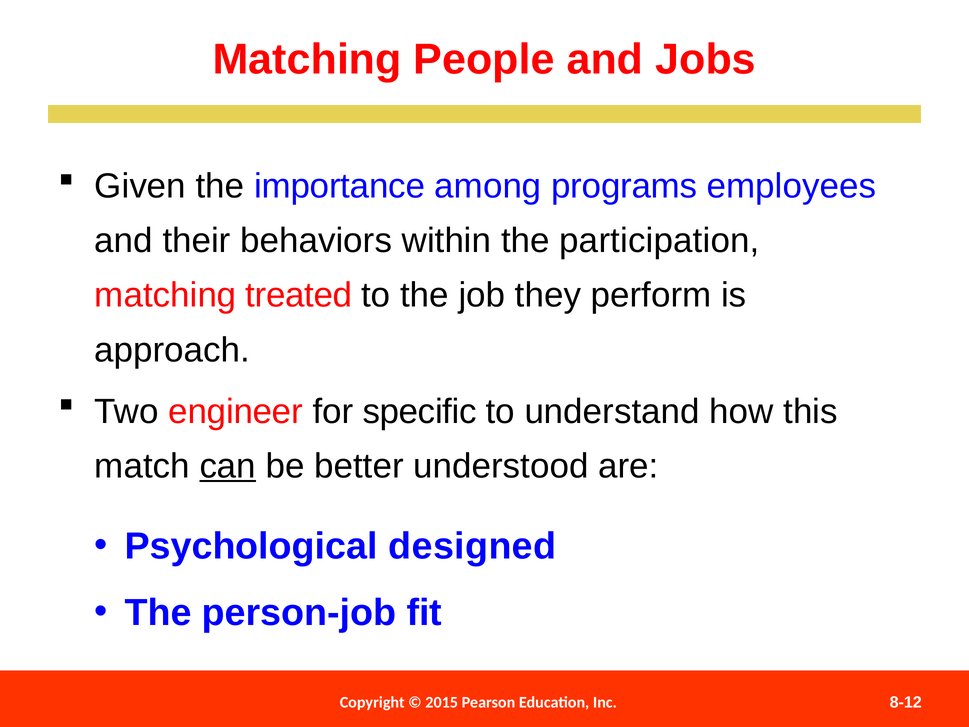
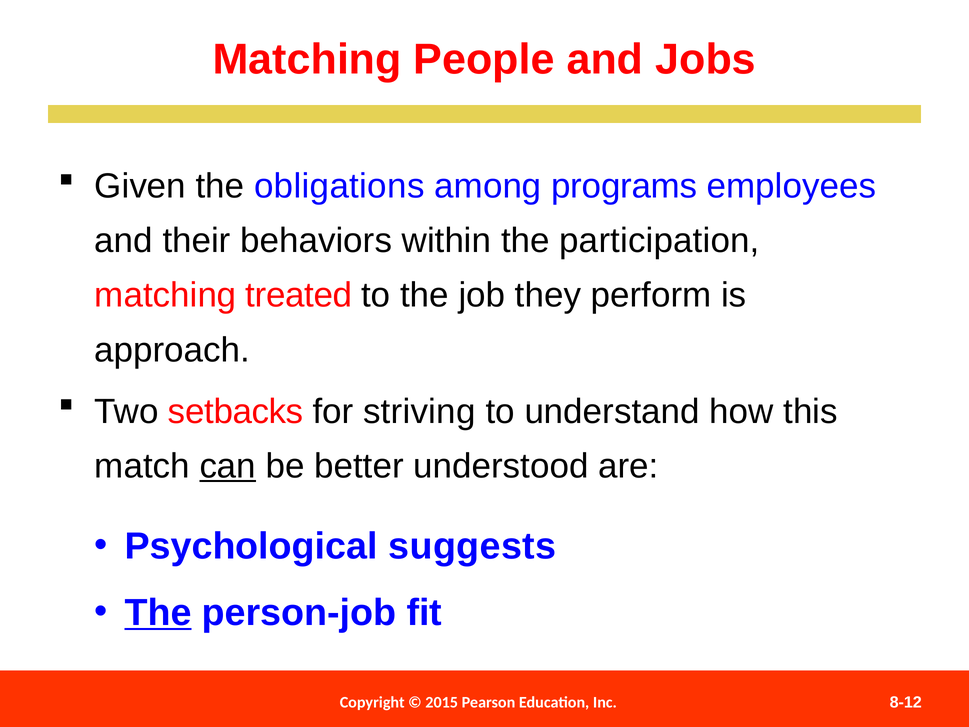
importance: importance -> obligations (339, 186)
engineer: engineer -> setbacks (236, 411)
specific: specific -> striving (419, 411)
designed: designed -> suggests (472, 546)
The underline: none -> present (158, 613)
